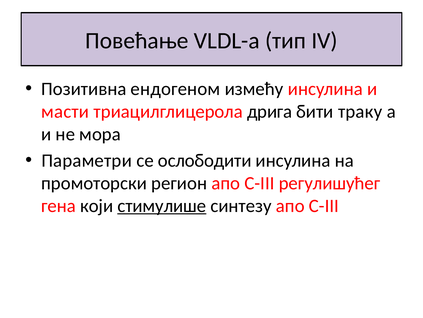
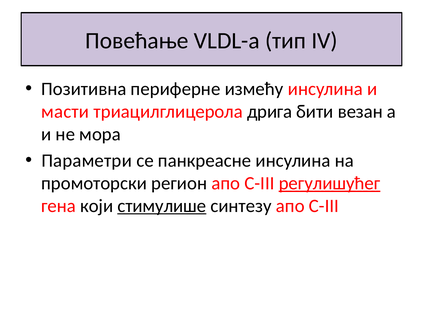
ендогеном: ендогеном -> периферне (176, 89)
траку: траку -> везан (360, 111)
ослободити: ослободити -> панкреасне (205, 160)
регулишућег underline: none -> present (330, 183)
